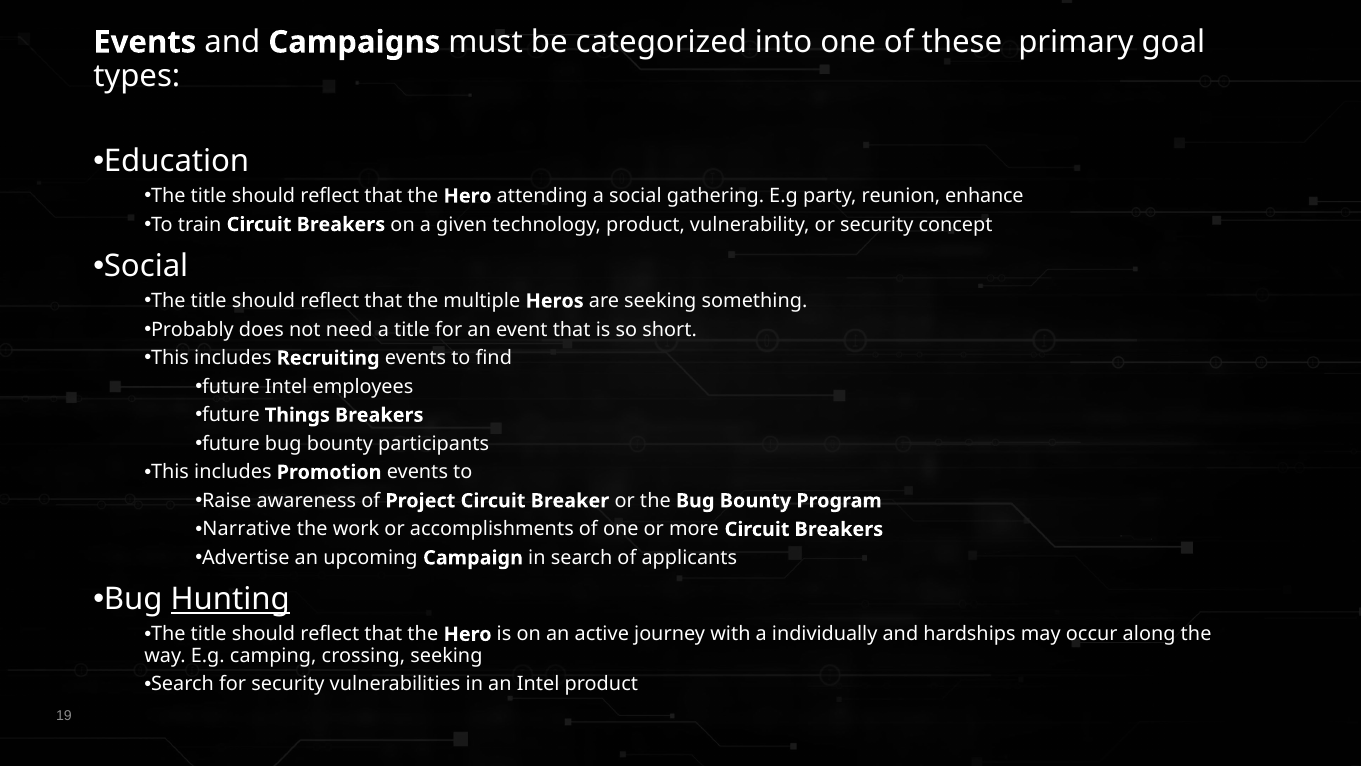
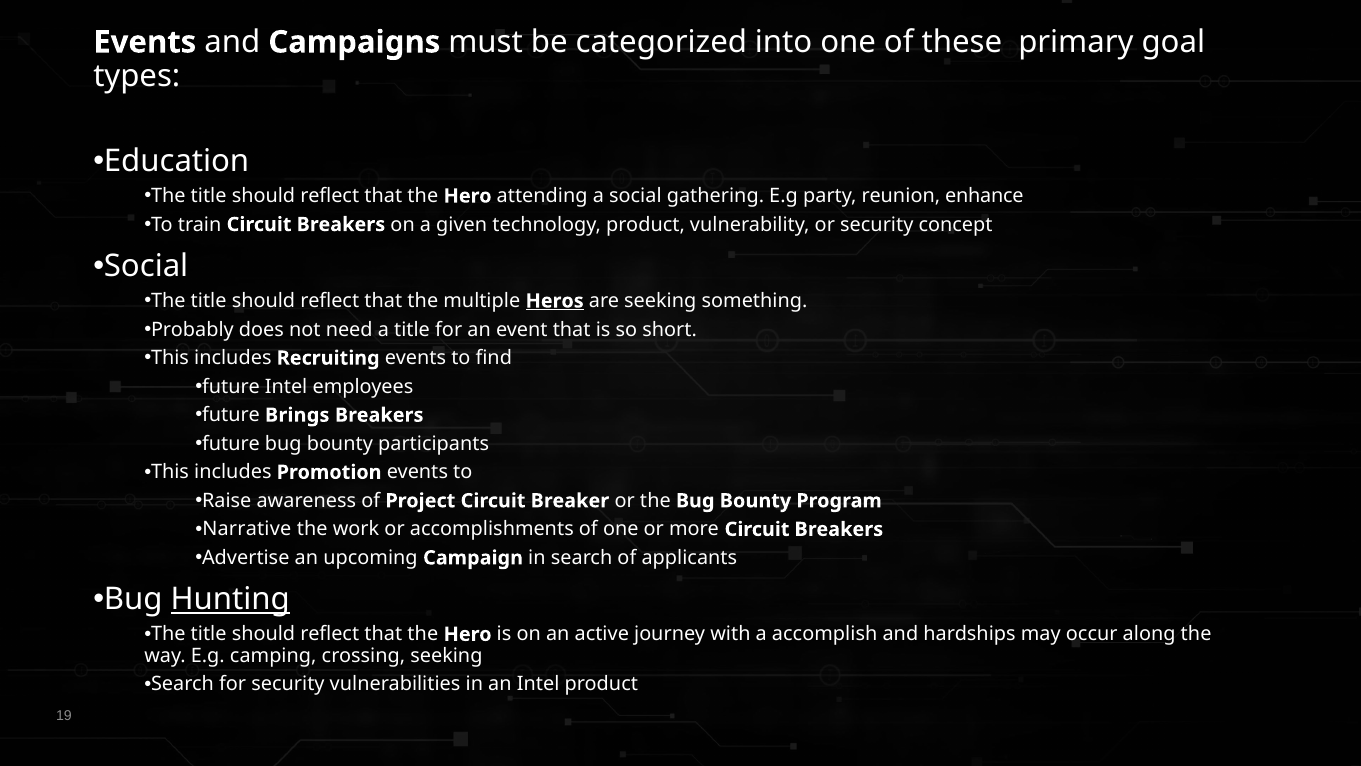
Heros underline: none -> present (555, 301)
Things: Things -> Brings (297, 415)
individually: individually -> accomplish (825, 634)
